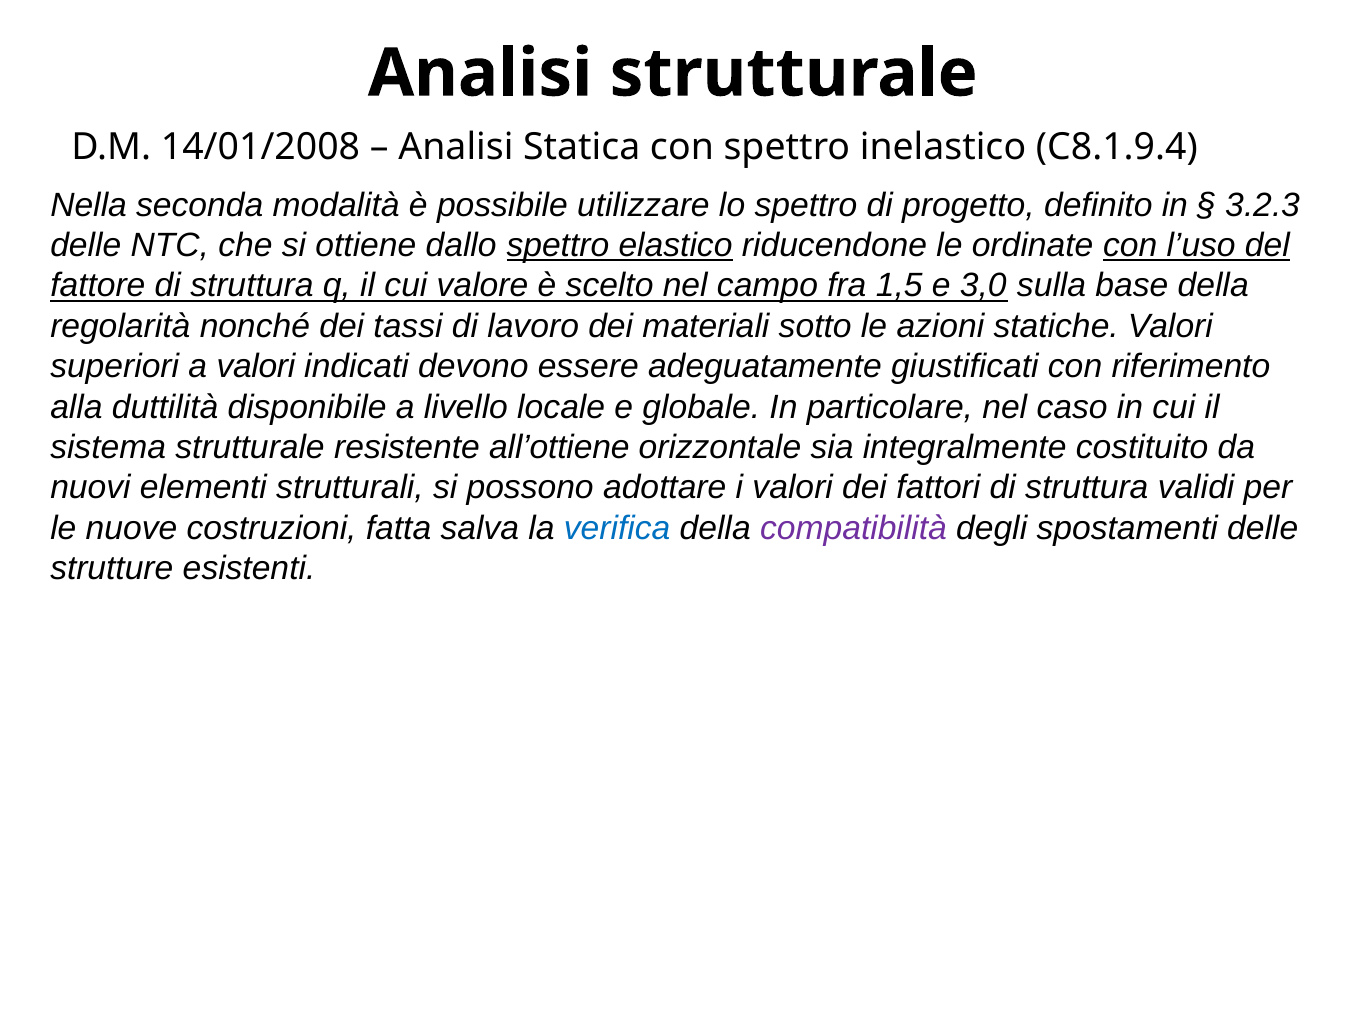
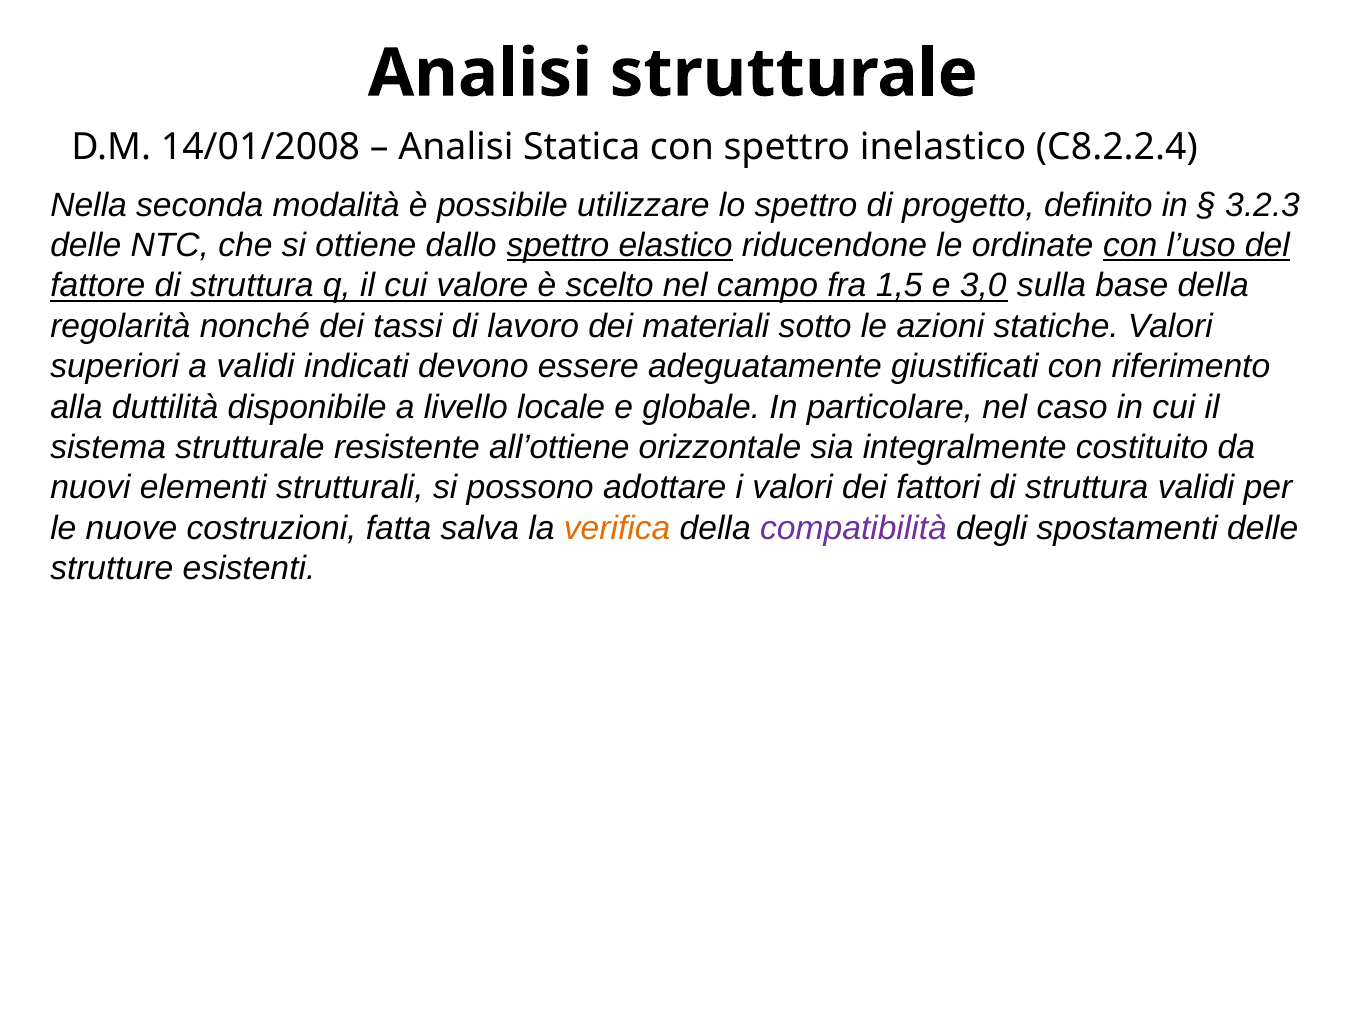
C8.1.9.4: C8.1.9.4 -> C8.2.2.4 (1117, 147)
a valori: valori -> validi (256, 367)
verifica colour: blue -> orange (617, 528)
